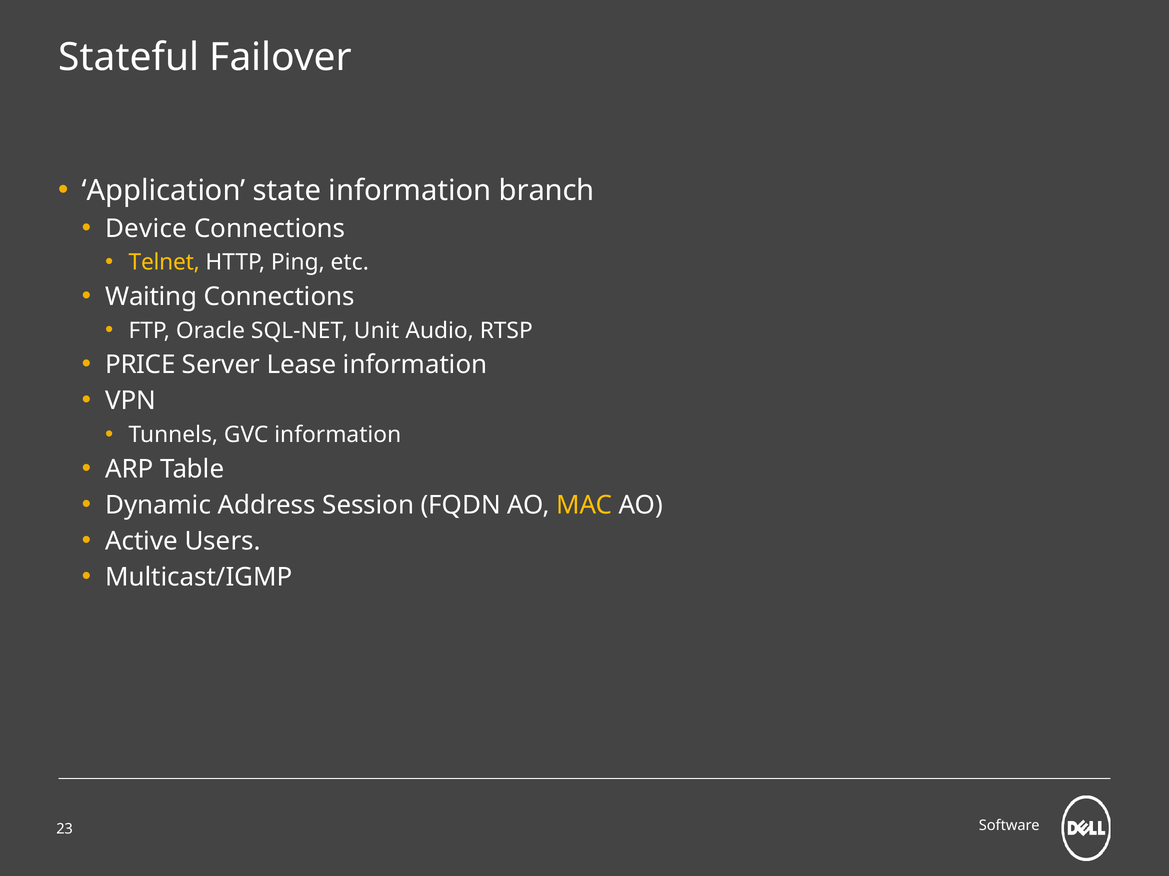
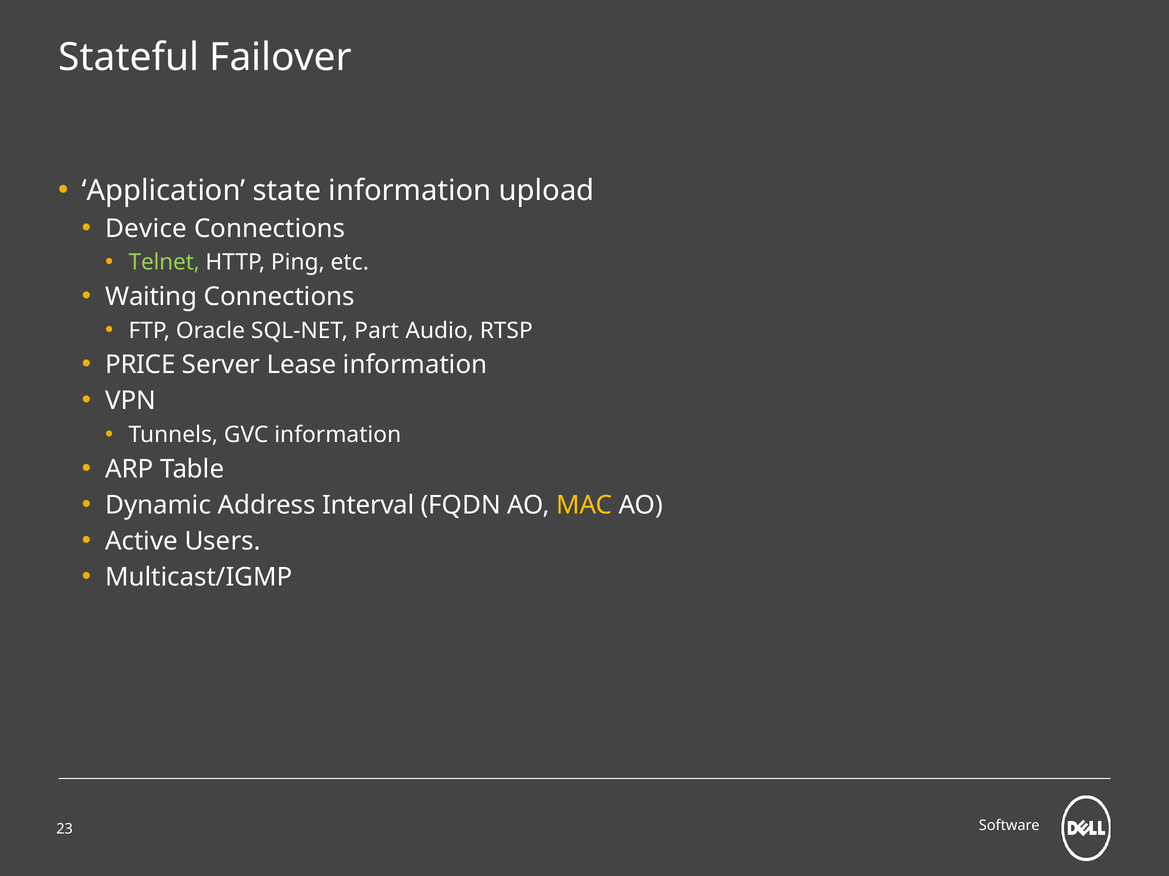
branch: branch -> upload (547, 191)
Telnet colour: yellow -> light green (164, 263)
Unit: Unit -> Part (377, 331)
Session: Session -> Interval (368, 505)
